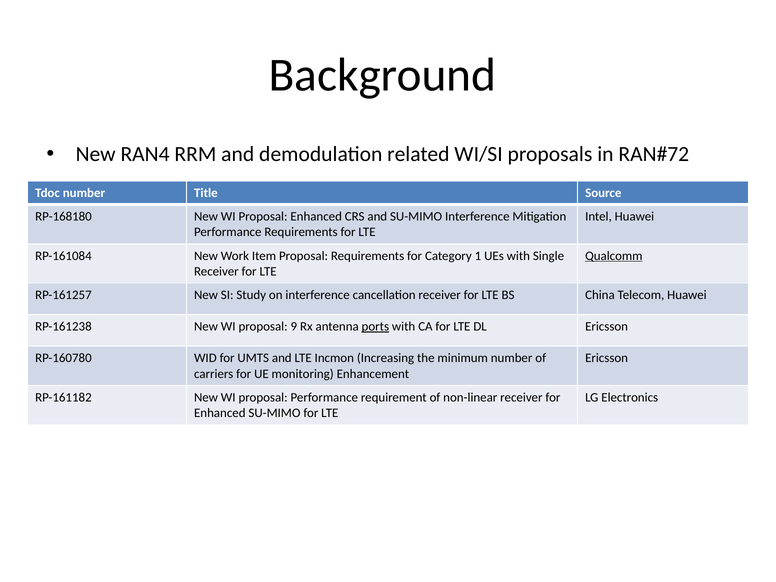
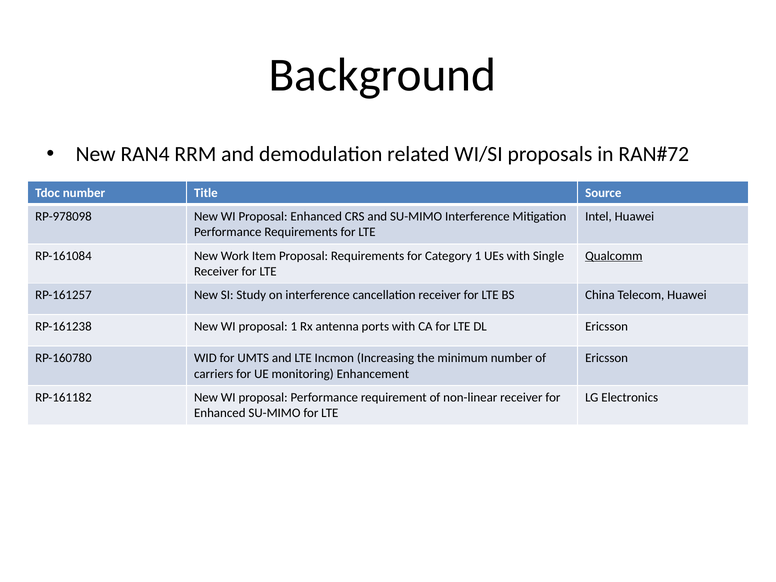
RP-168180: RP-168180 -> RP-978098 (63, 216)
proposal 9: 9 -> 1 (294, 327)
ports underline: present -> none (375, 327)
